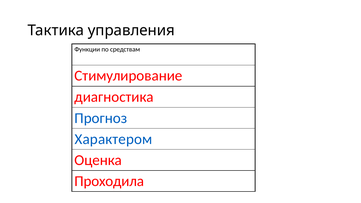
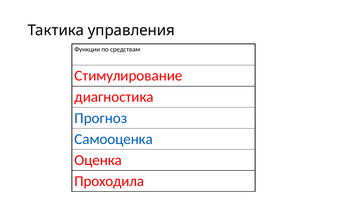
Характером: Характером -> Самооценка (114, 139)
